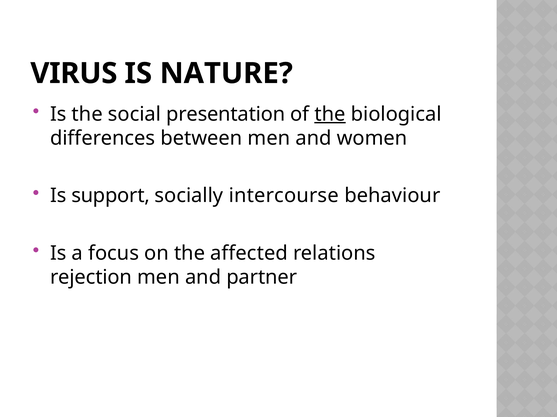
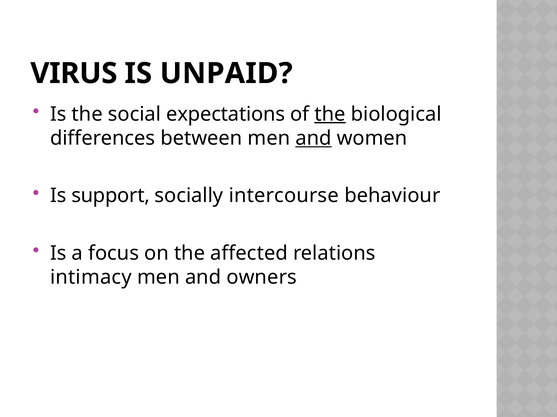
NATURE: NATURE -> UNPAID (226, 74)
presentation: presentation -> expectations (226, 114)
and underline: none -> present (313, 138)
rejection: rejection -> intimacy (91, 278)
partner: partner -> owners (262, 278)
